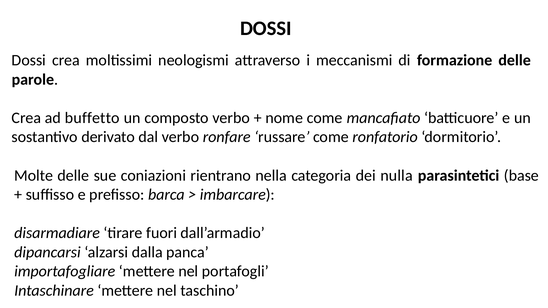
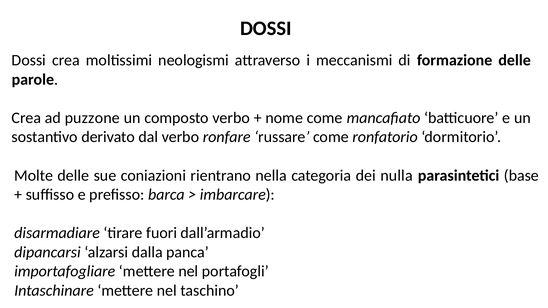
buffetto: buffetto -> puzzone (92, 118)
